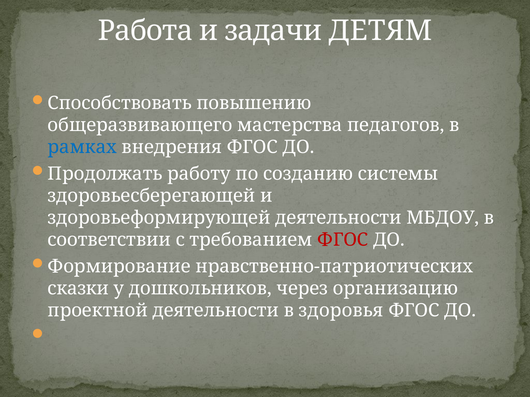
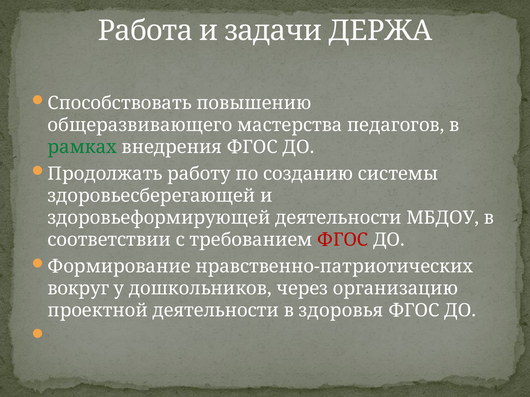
ДЕТЯМ: ДЕТЯМ -> ДЕРЖА (380, 31)
рамках colour: blue -> green (82, 147)
сказки: сказки -> вокруг (78, 289)
